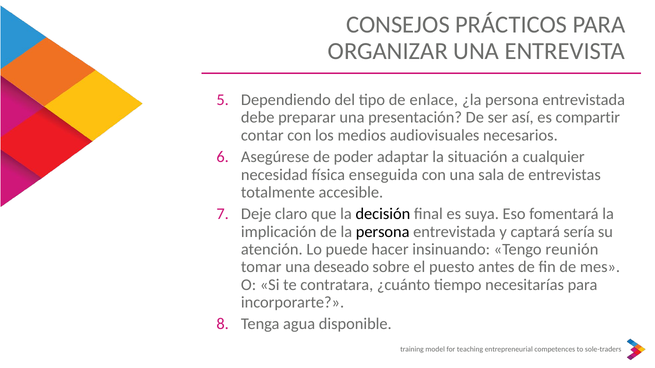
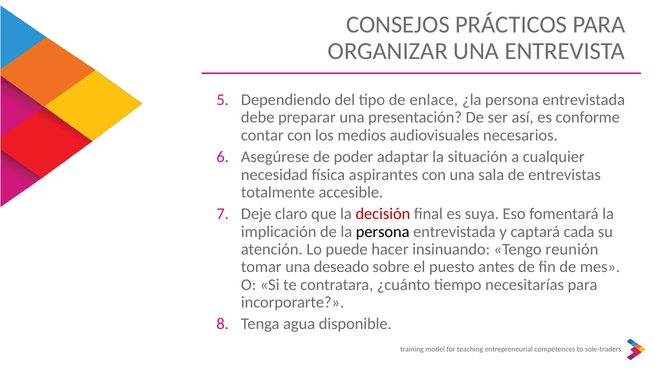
compartir: compartir -> conforme (588, 118)
enseguida: enseguida -> aspirantes (383, 175)
decisión colour: black -> red (383, 214)
sería: sería -> cada (579, 232)
